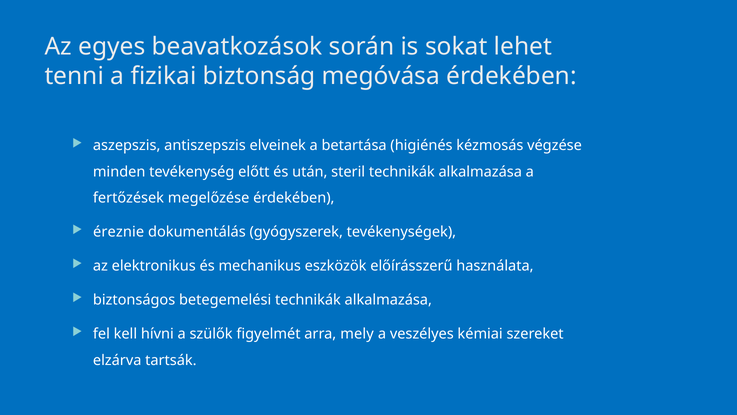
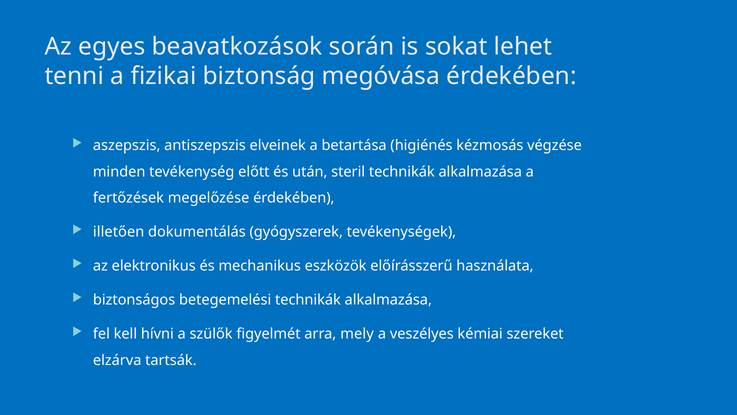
éreznie: éreznie -> illetően (119, 232)
